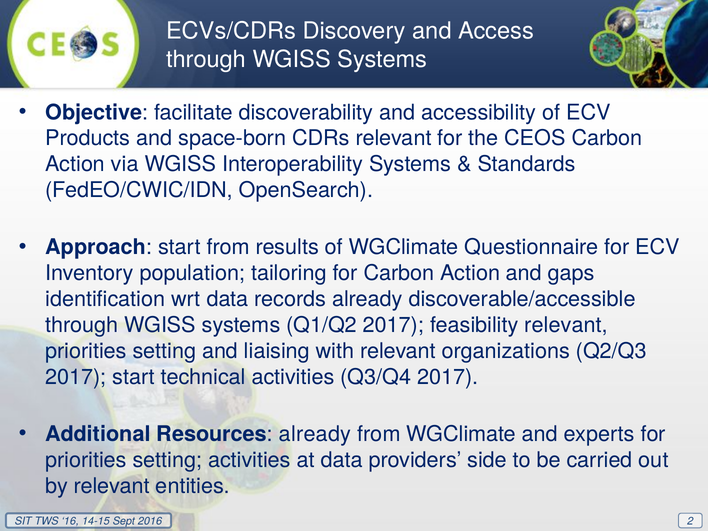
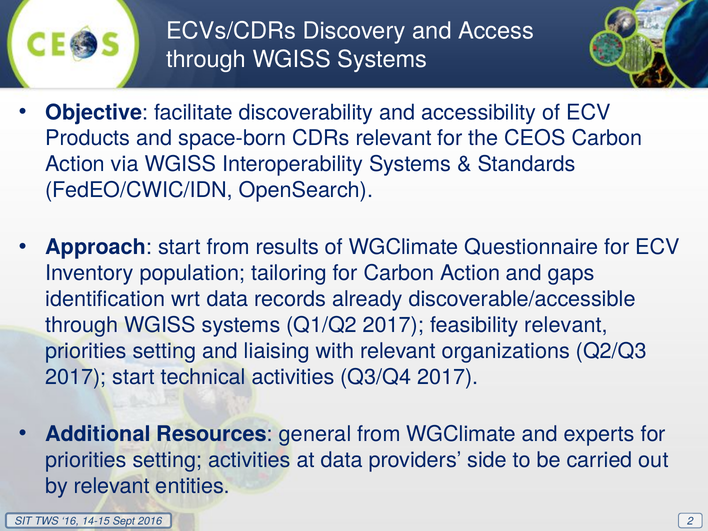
Resources already: already -> general (315, 434)
